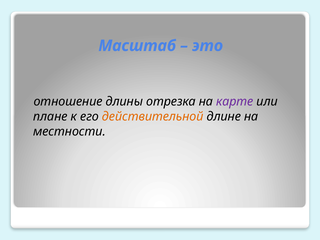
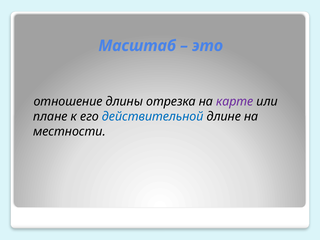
действительной colour: orange -> blue (153, 116)
